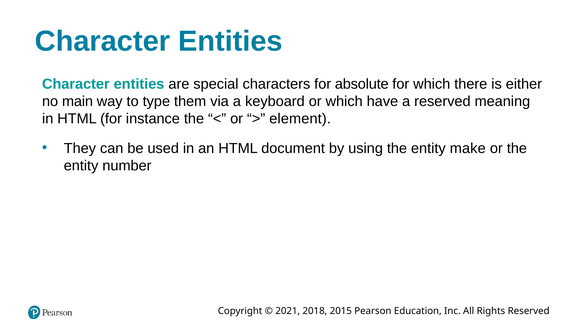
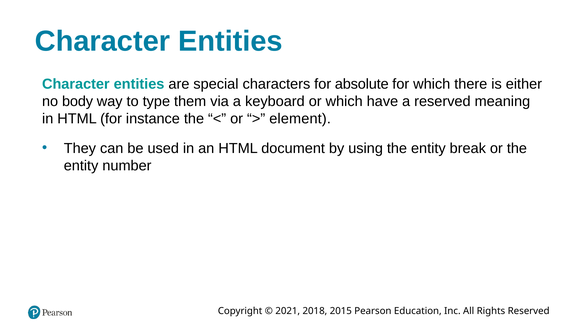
main: main -> body (78, 101)
make: make -> break (468, 148)
